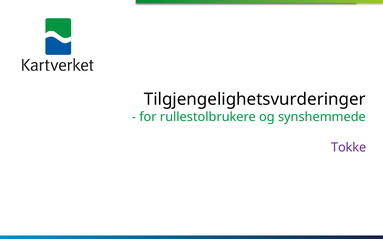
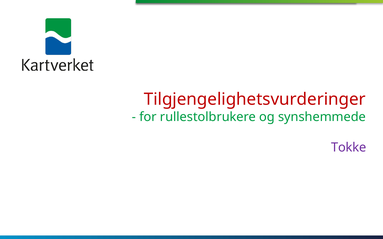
Tilgjengelighetsvurderinger colour: black -> red (255, 99)
